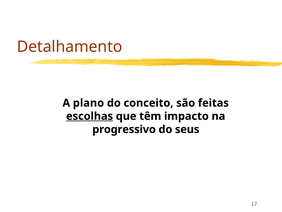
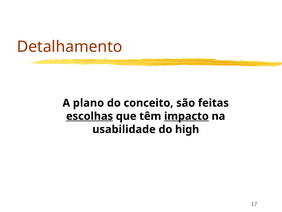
impacto underline: none -> present (186, 116)
progressivo: progressivo -> usabilidade (124, 129)
seus: seus -> high (187, 129)
